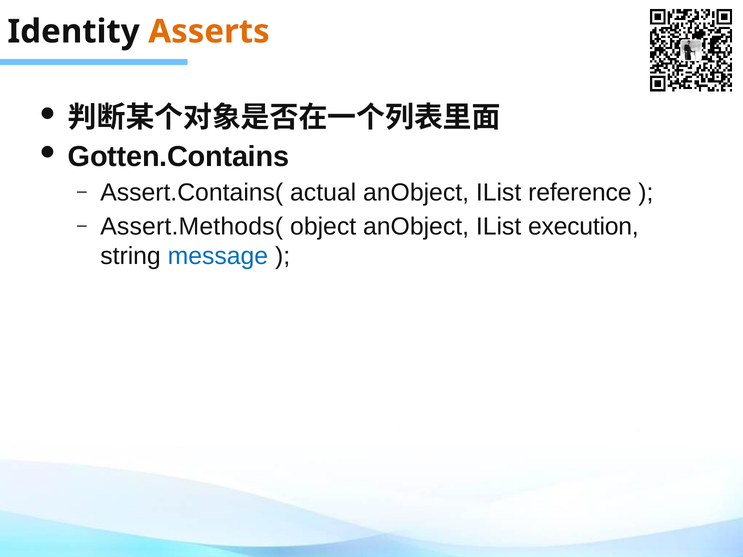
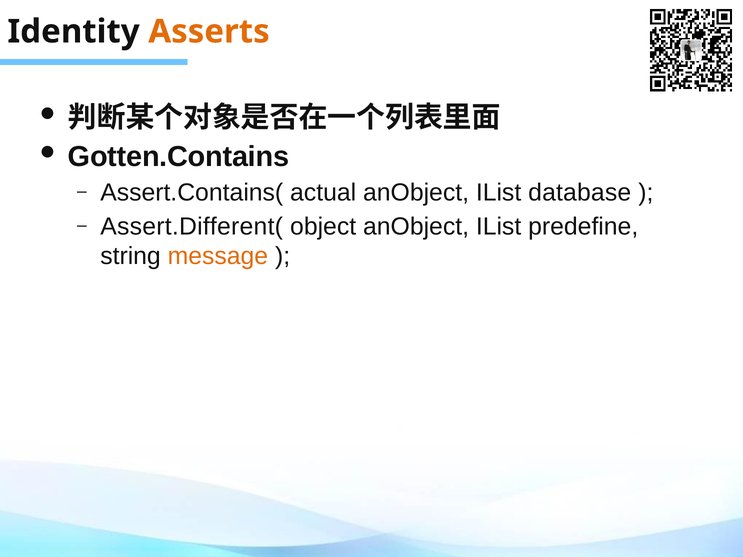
reference: reference -> database (580, 193)
Assert.Methods(: Assert.Methods( -> Assert.Different( (192, 227)
execution: execution -> predefine (583, 227)
message colour: blue -> orange (218, 256)
